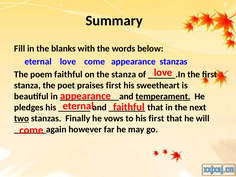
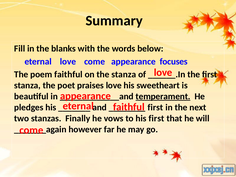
appearance stanzas: stanzas -> focuses (174, 61)
praises first: first -> love (114, 85)
that: that -> first (155, 107)
two underline: present -> none (22, 118)
